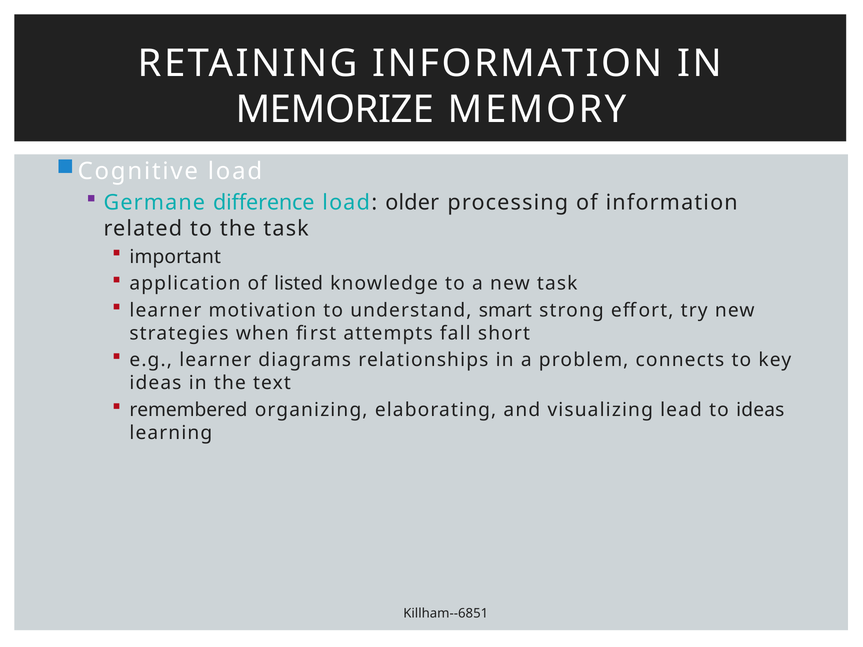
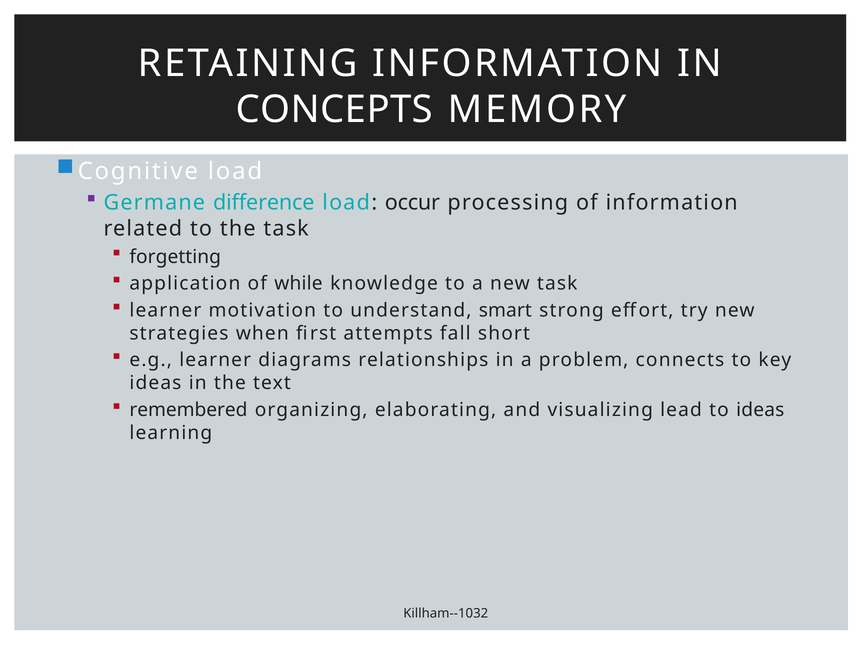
MEMORIZE: MEMORIZE -> CONCEPTS (334, 110)
older: older -> occur (412, 203)
important: important -> forgetting (175, 257)
listed: listed -> while (298, 284)
Killham--6851: Killham--6851 -> Killham--1032 (446, 614)
